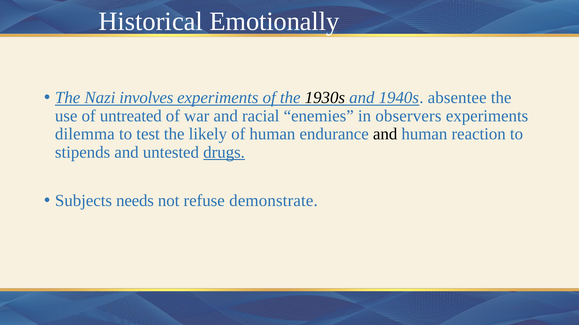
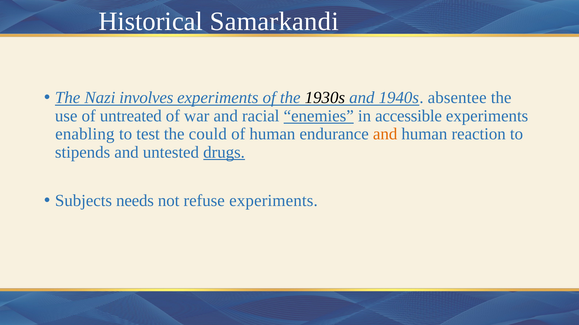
Emotionally: Emotionally -> Samarkandi (274, 22)
enemies underline: none -> present (319, 116)
observers: observers -> accessible (409, 116)
dilemma: dilemma -> enabling (85, 134)
likely: likely -> could (208, 134)
and colour: black -> orange (385, 134)
refuse demonstrate: demonstrate -> experiments (273, 201)
